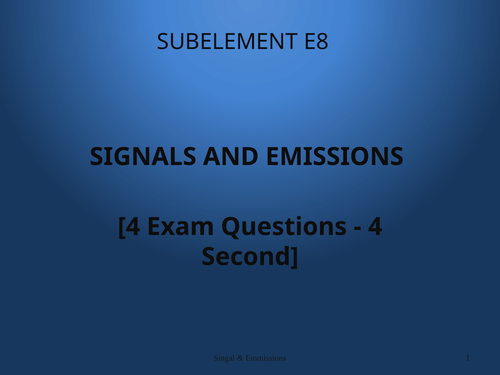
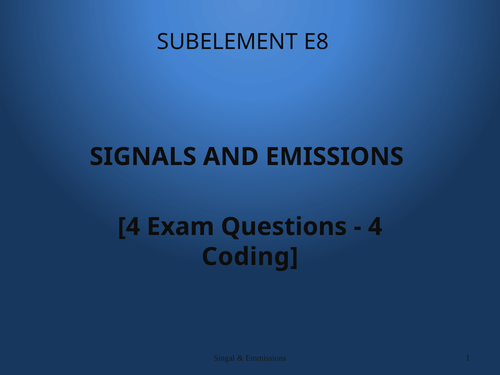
Second: Second -> Coding (250, 257)
